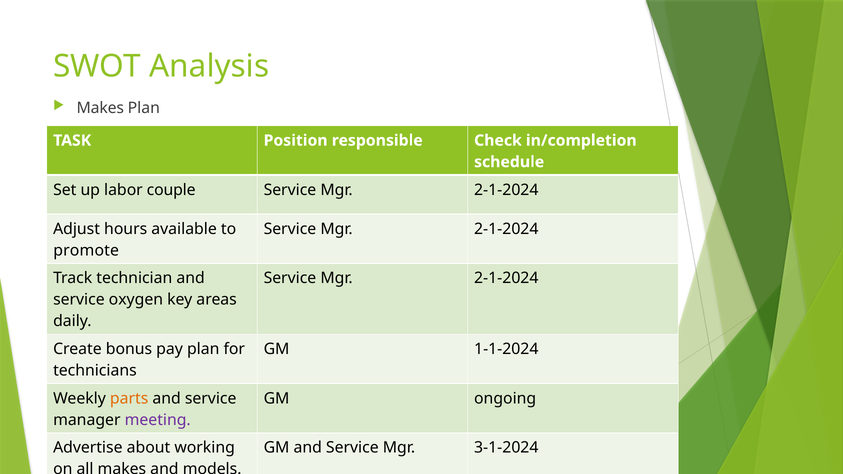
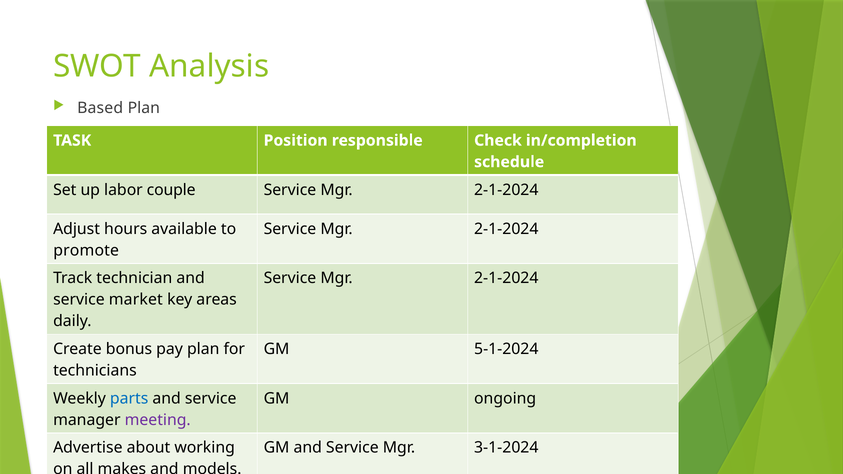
Makes: Makes -> Based (100, 108)
oxygen: oxygen -> market (136, 300)
1-1-2024: 1-1-2024 -> 5-1-2024 (506, 349)
parts colour: orange -> blue (129, 399)
